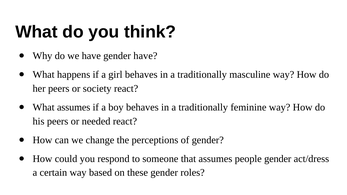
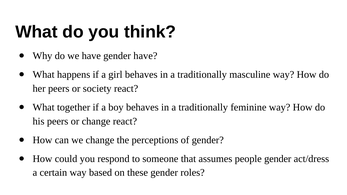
What assumes: assumes -> together (74, 107)
or needed: needed -> change (96, 121)
